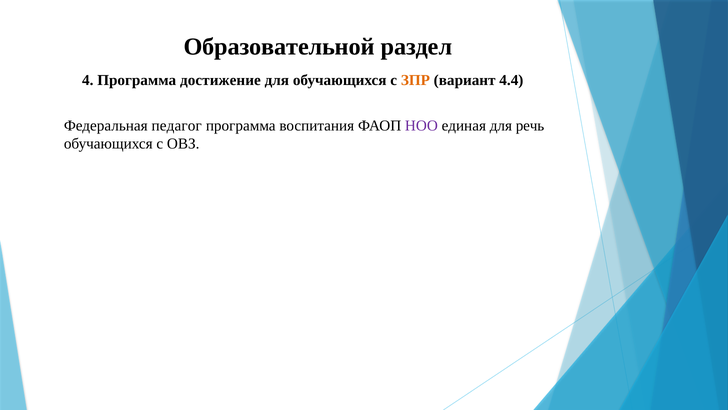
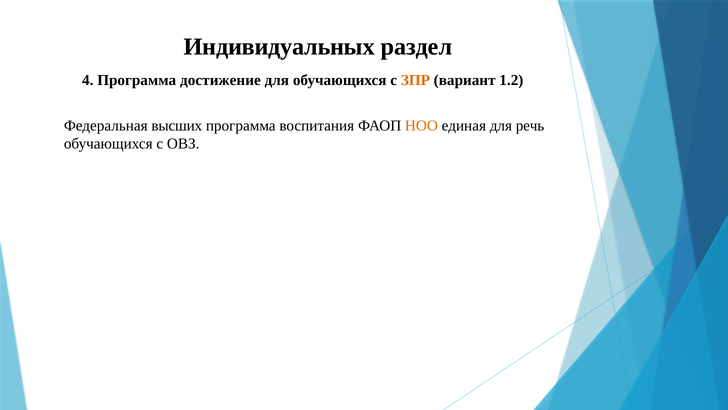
Образовательной: Образовательной -> Индивидуальных (279, 47)
4.4: 4.4 -> 1.2 (511, 80)
педагог: педагог -> высших (177, 125)
НОО colour: purple -> orange (421, 125)
